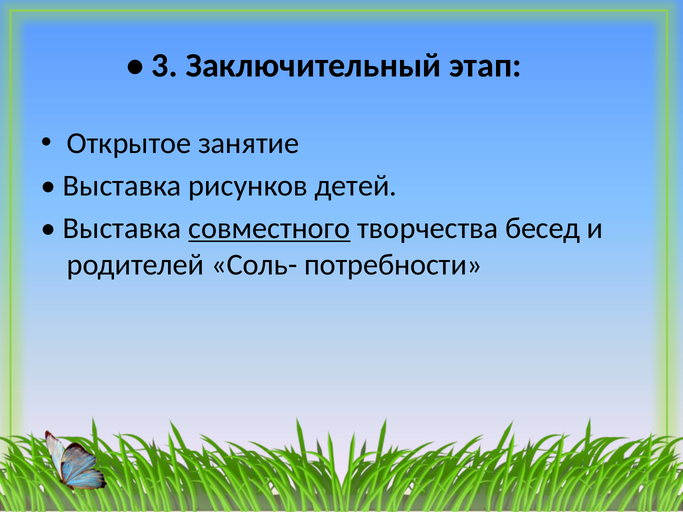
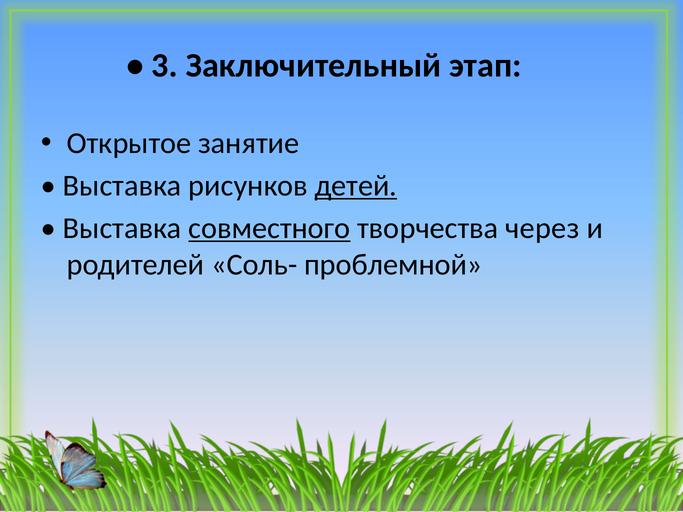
детей underline: none -> present (356, 186)
бесед: бесед -> через (542, 228)
потребности: потребности -> проблемной (393, 265)
